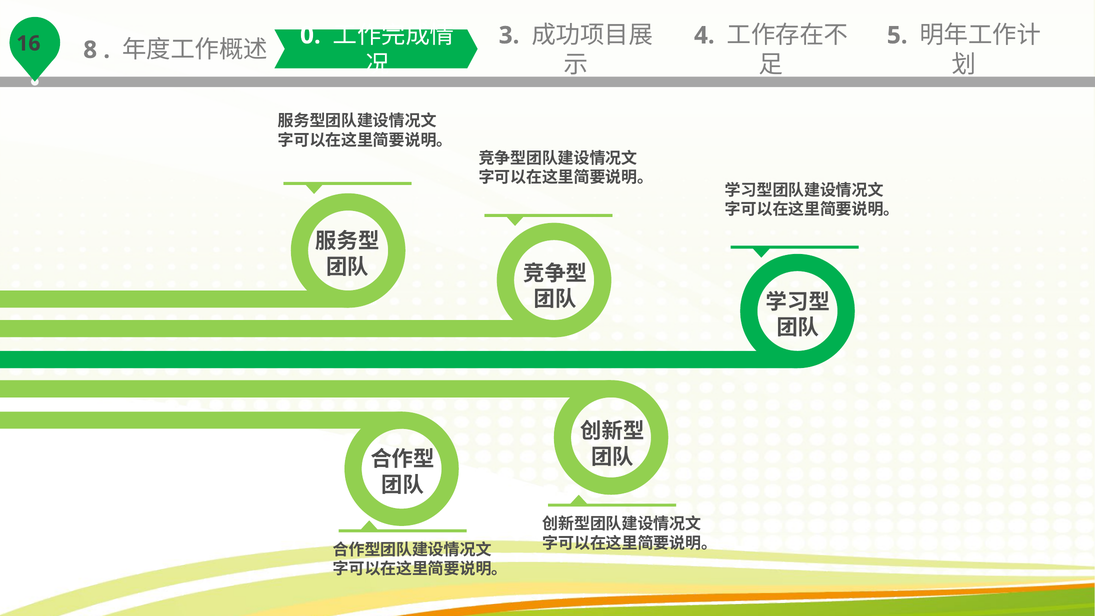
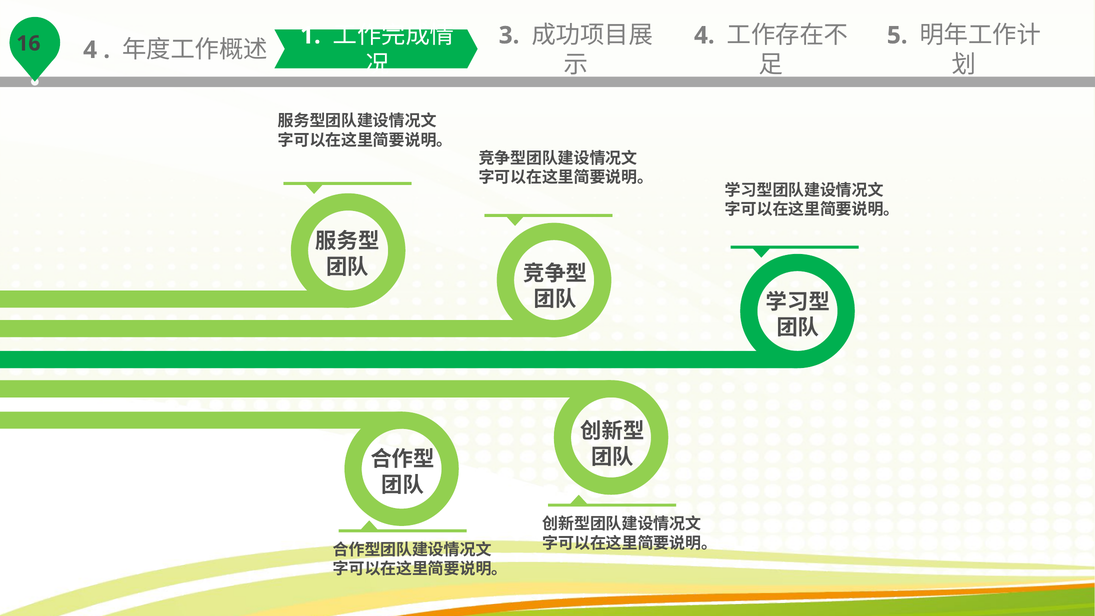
8: 8 -> 4 (90, 50)
0: 0 -> 1 (310, 35)
